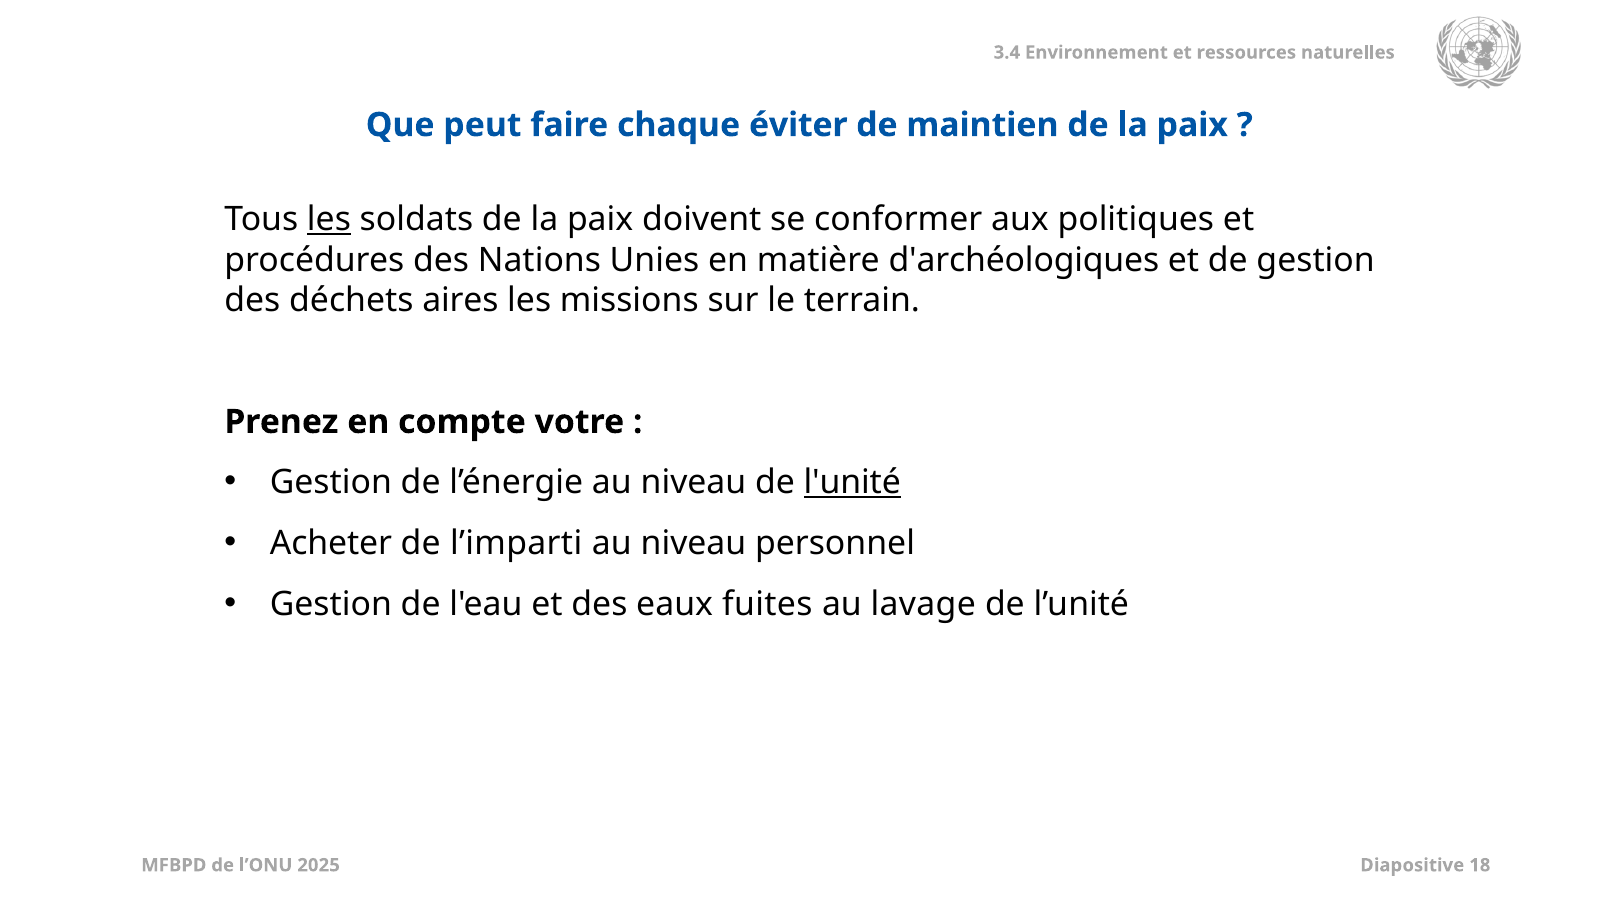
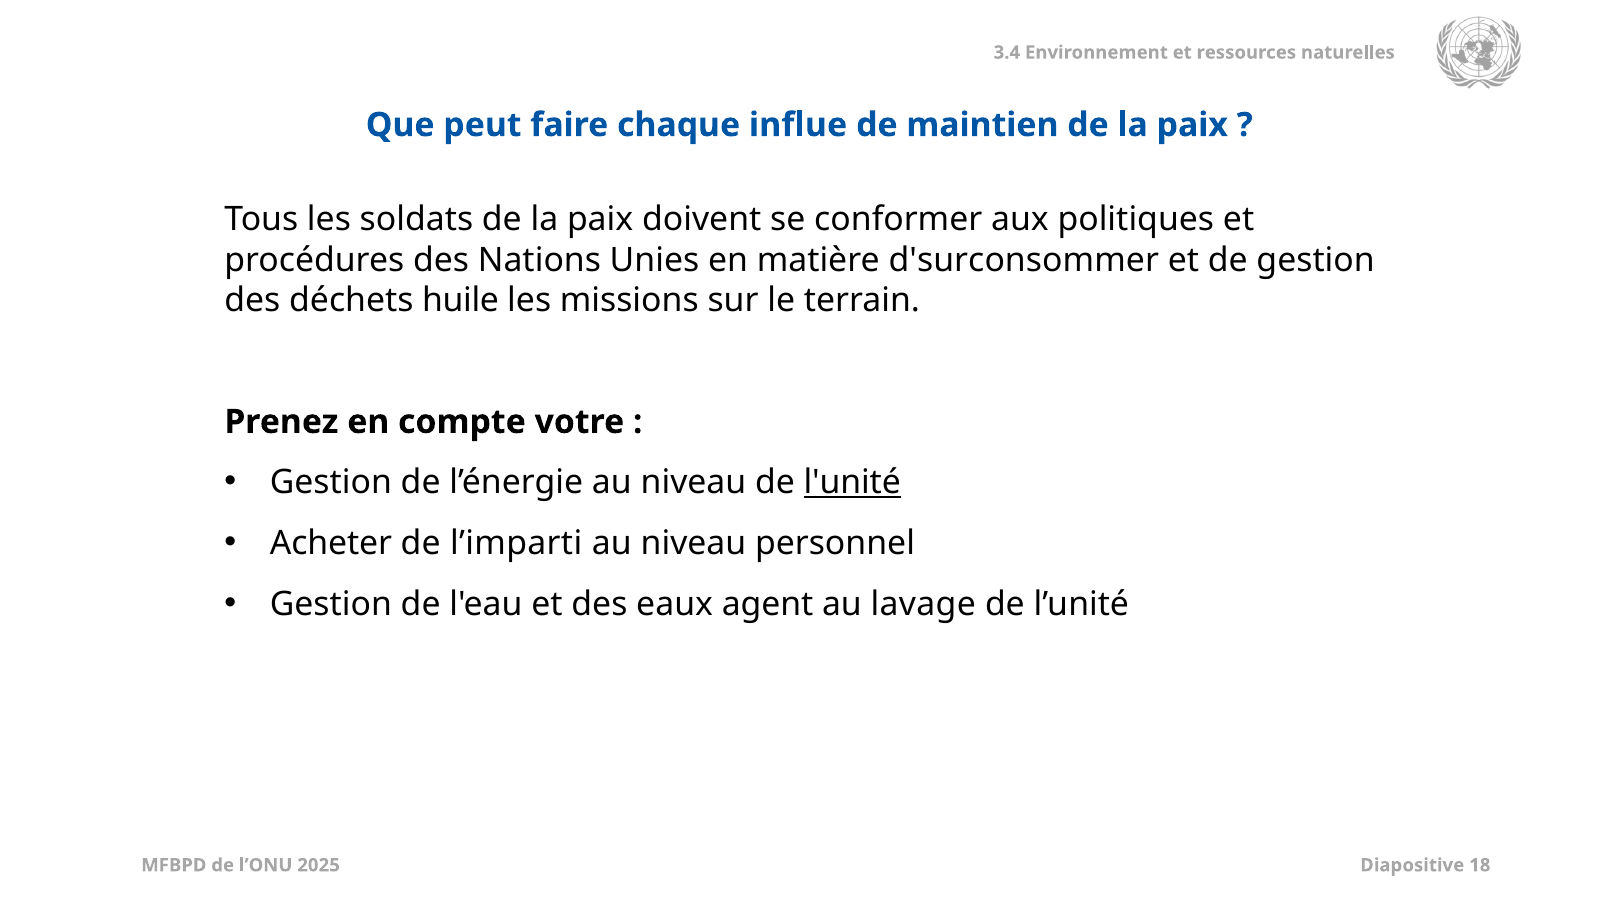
éviter: éviter -> influe (798, 125)
les underline: present -> none (329, 220)
d'archéologiques: d'archéologiques -> d'surconsommer (1024, 260)
aires: aires -> huile (461, 301)
fuites: fuites -> agent (768, 604)
